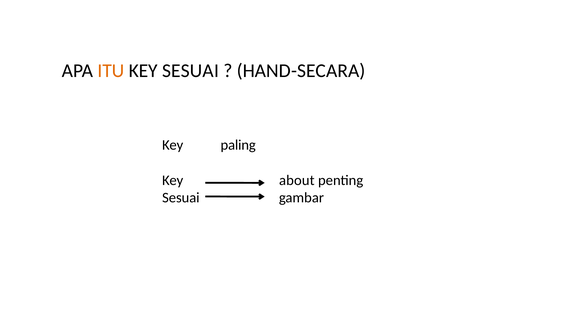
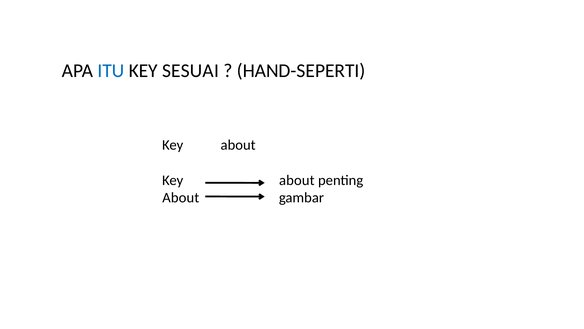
ITU colour: orange -> blue (111, 71)
HAND-SECARA: HAND-SECARA -> HAND-SEPERTI (301, 71)
paling: paling -> about (238, 145)
Sesuai: Sesuai -> About (181, 198)
